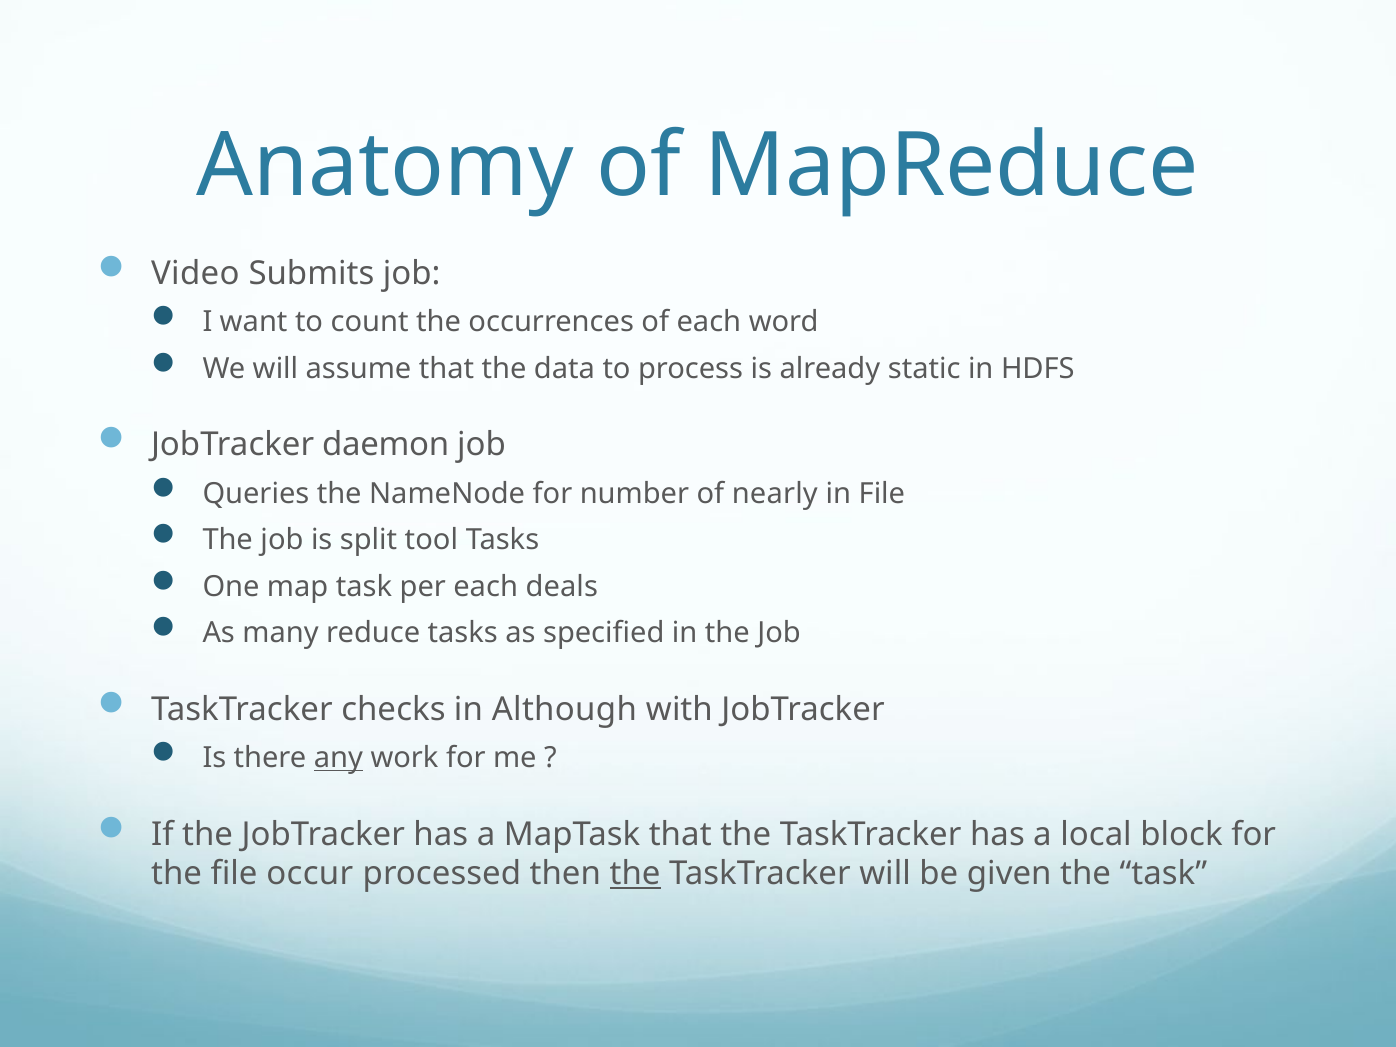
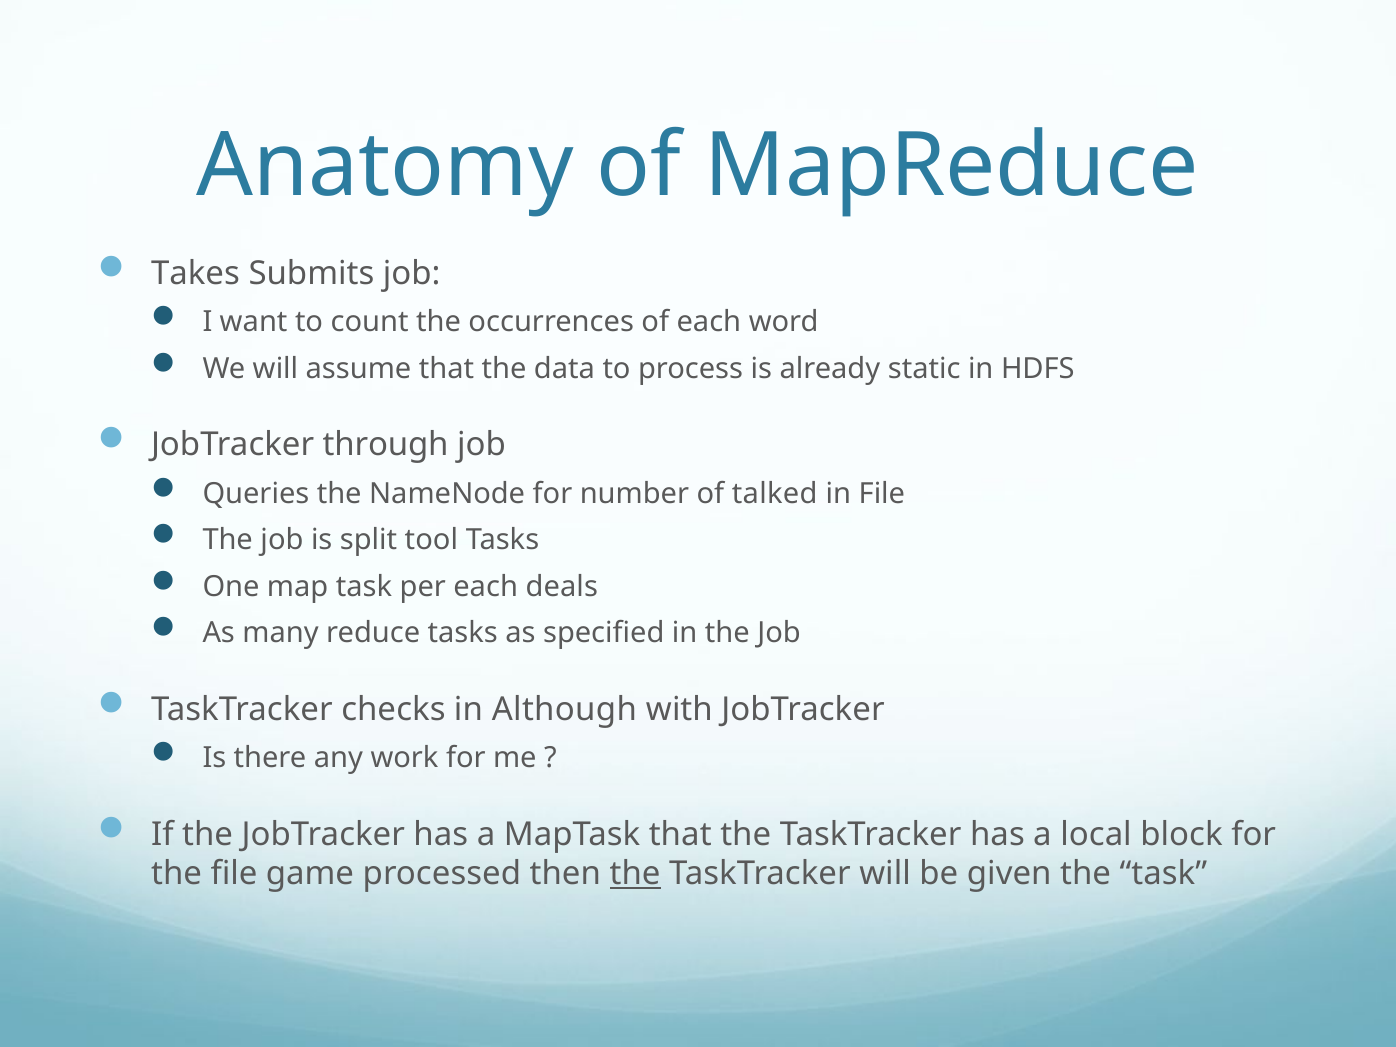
Video: Video -> Takes (195, 273)
daemon: daemon -> through (386, 445)
nearly: nearly -> talked (775, 493)
any underline: present -> none (338, 758)
occur: occur -> game (310, 874)
